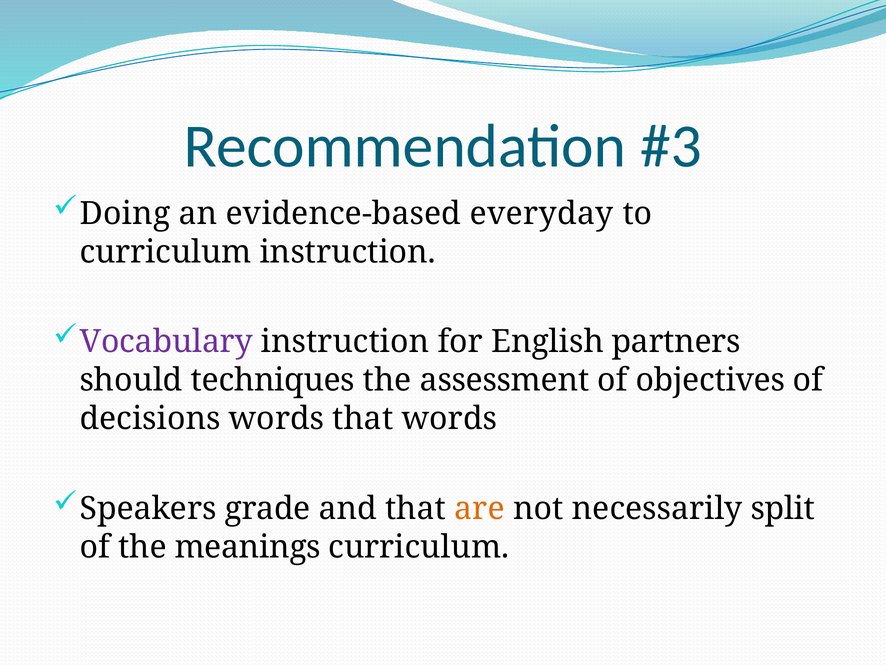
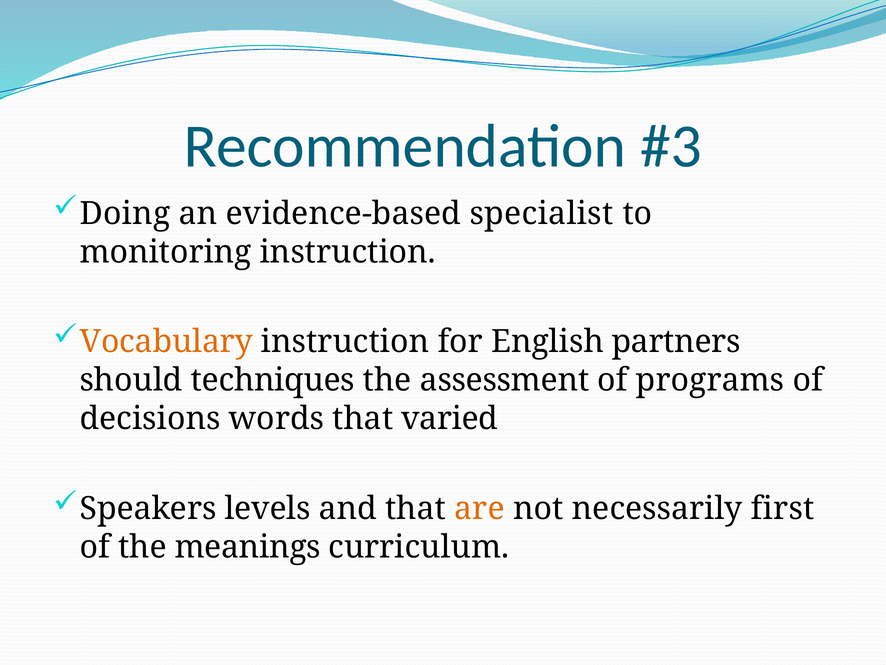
everyday: everyday -> specialist (542, 213)
curriculum: curriculum -> monitoring (166, 252)
Vocabulary colour: purple -> orange (166, 342)
objectives: objectives -> programs (710, 380)
that words: words -> varied (450, 419)
grade: grade -> levels (268, 508)
split: split -> first (783, 508)
